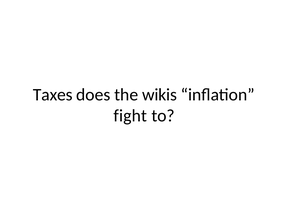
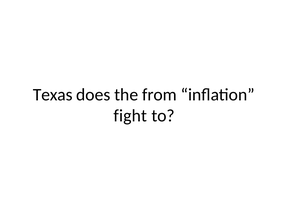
Taxes: Taxes -> Texas (53, 95)
wikis: wikis -> from (159, 95)
